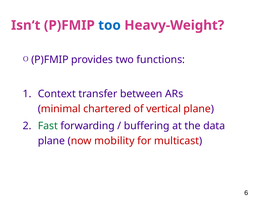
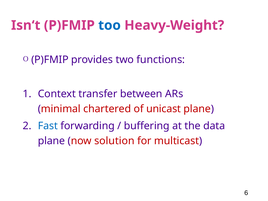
vertical: vertical -> unicast (164, 109)
Fast colour: green -> blue (48, 126)
mobility: mobility -> solution (114, 141)
